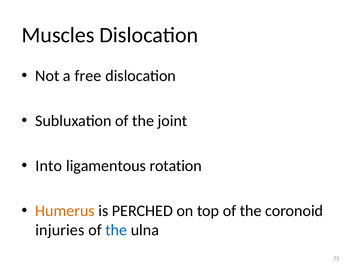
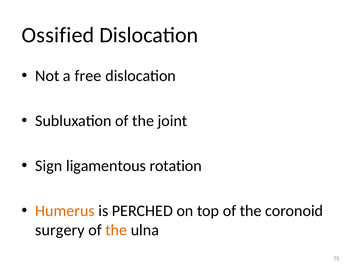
Muscles: Muscles -> Ossified (58, 35)
Into: Into -> Sign (49, 166)
injuries: injuries -> surgery (60, 230)
the colour: blue -> orange (116, 230)
